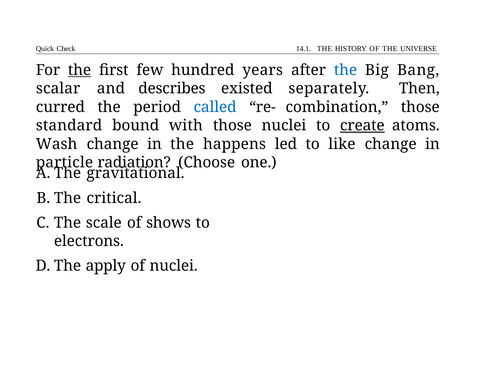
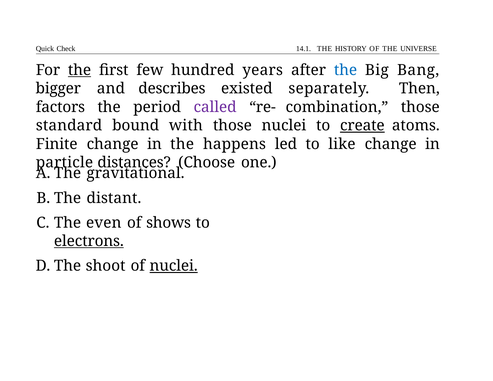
scalar: scalar -> bigger (58, 89)
curred: curred -> factors (60, 107)
called colour: blue -> purple (215, 107)
Wash: Wash -> Finite (57, 144)
radiation: radiation -> distances (134, 162)
critical: critical -> distant (114, 198)
scale: scale -> even (104, 223)
electrons underline: none -> present (89, 241)
apply: apply -> shoot (106, 266)
nuclei underline: none -> present (174, 266)
